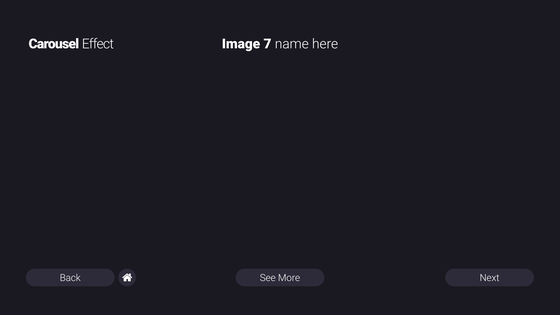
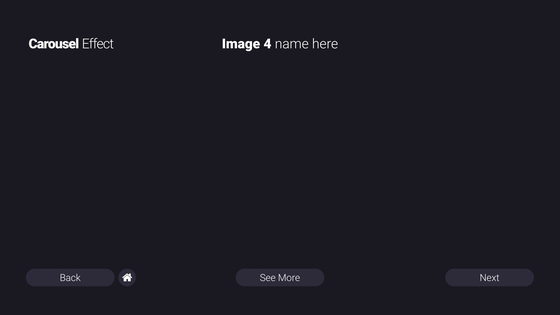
7: 7 -> 4 (268, 44)
